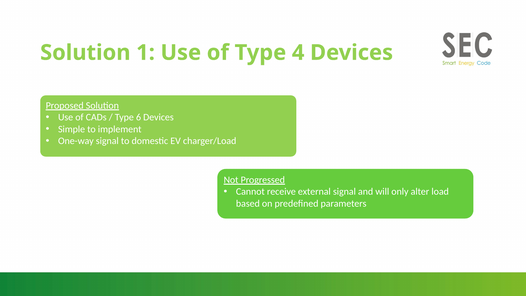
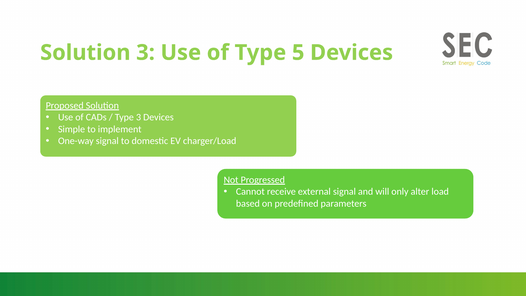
Solution 1: 1 -> 3 (146, 53)
4: 4 -> 5 (298, 53)
Type 6: 6 -> 3 (139, 117)
